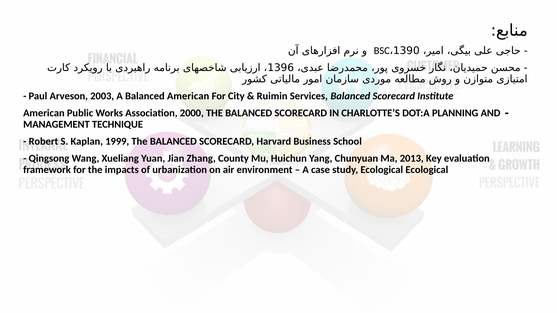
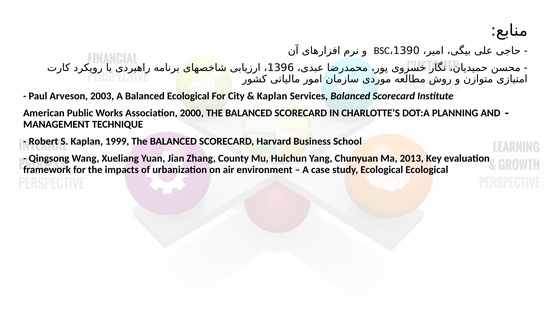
Balanced American: American -> Ecological (188, 96)
Ruimin: Ruimin -> Kaplan (272, 96)
